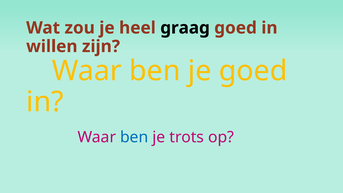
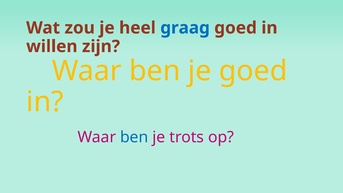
graag colour: black -> blue (185, 28)
